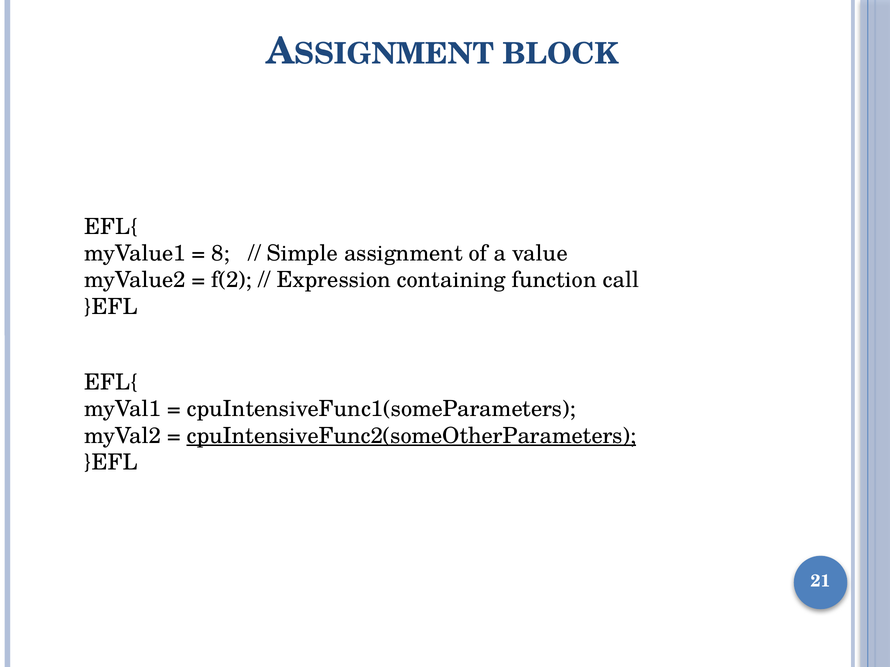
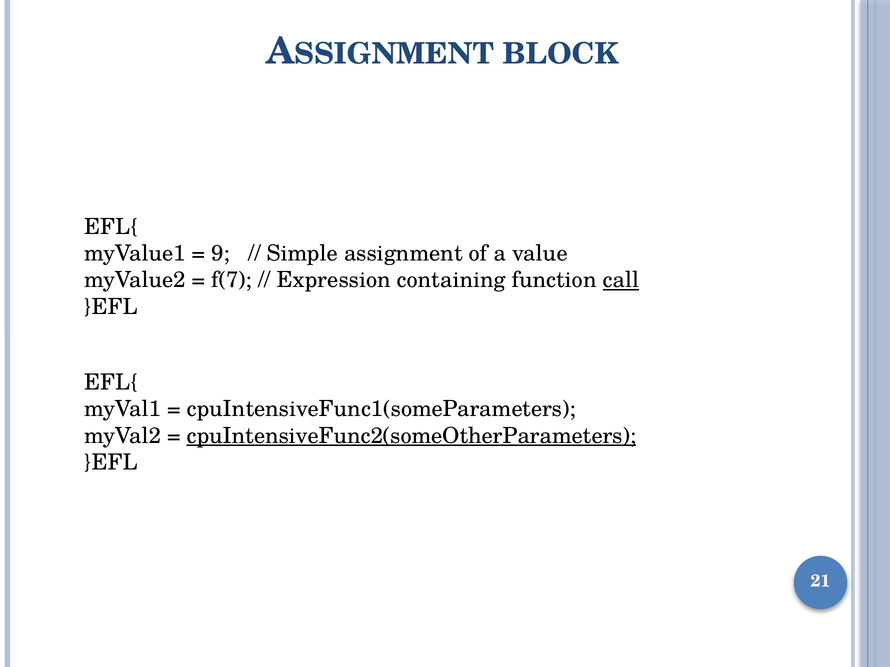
8: 8 -> 9 (221, 254)
f(2: f(2 -> f(7 (232, 280)
call underline: none -> present (621, 280)
